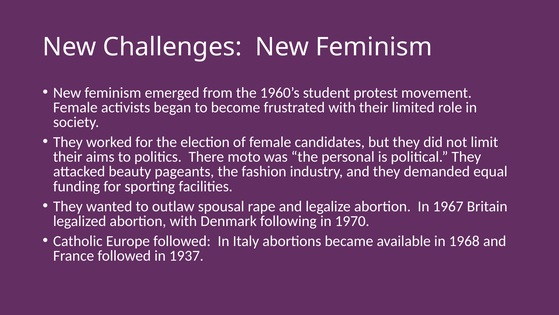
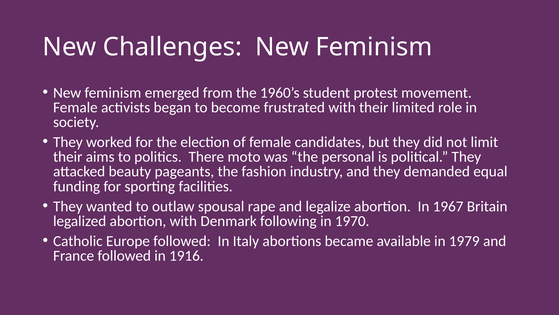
1968: 1968 -> 1979 (464, 241)
1937: 1937 -> 1916 (186, 255)
